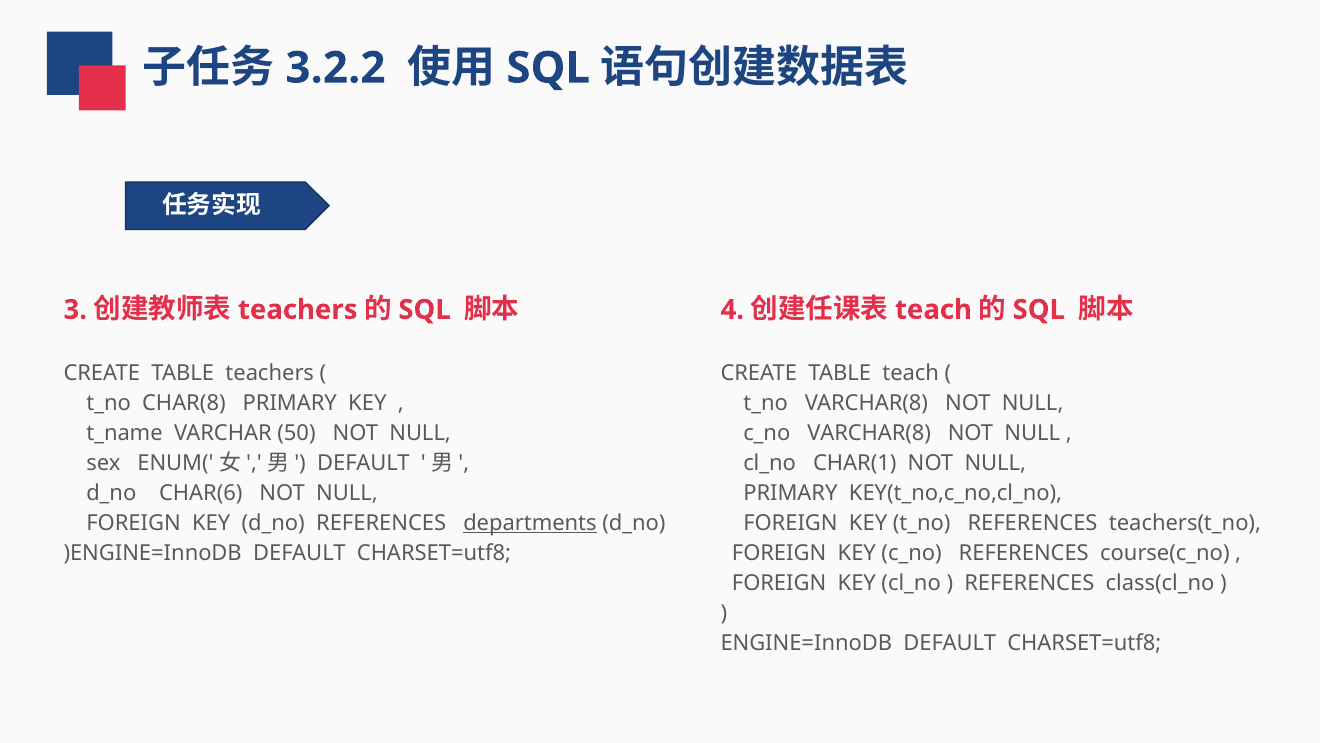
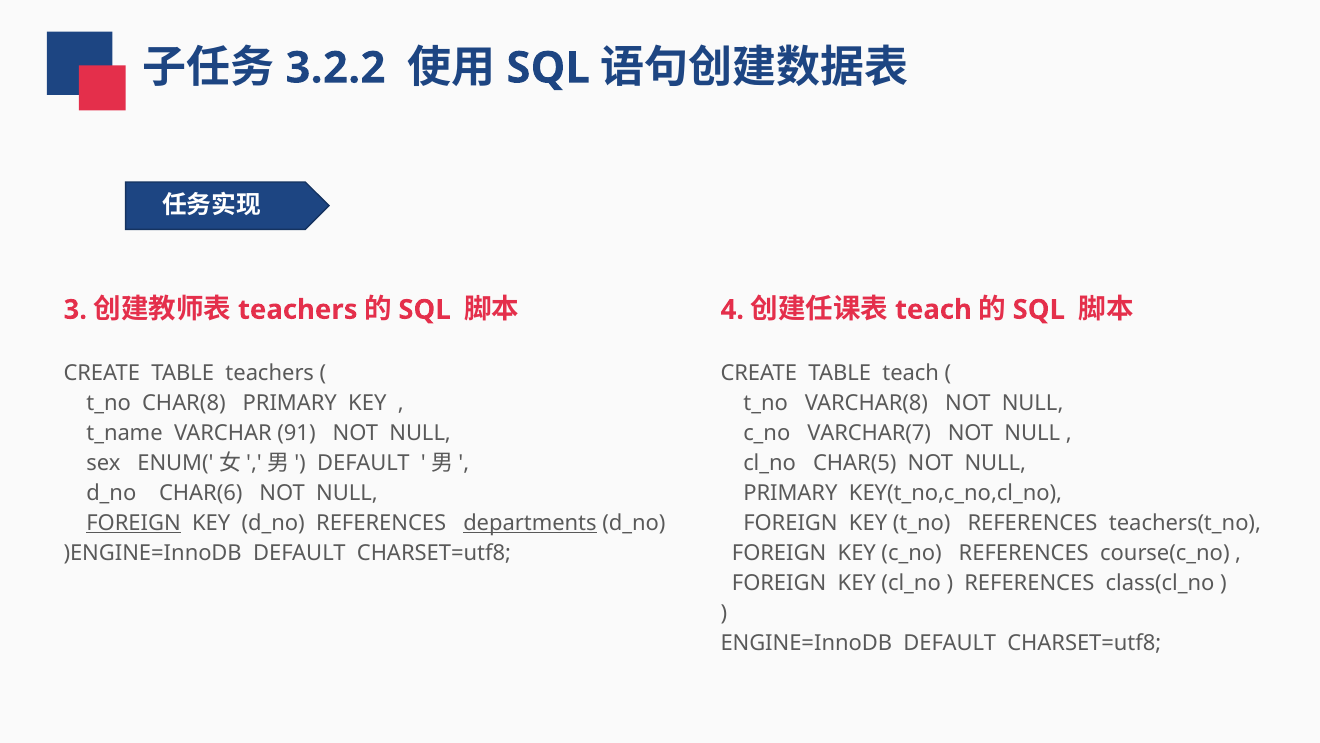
50: 50 -> 91 (296, 433)
c_no VARCHAR(8: VARCHAR(8 -> VARCHAR(7 (869, 433)
CHAR(1: CHAR(1 -> CHAR(5 (855, 463)
FOREIGN underline: none -> present (134, 523)
